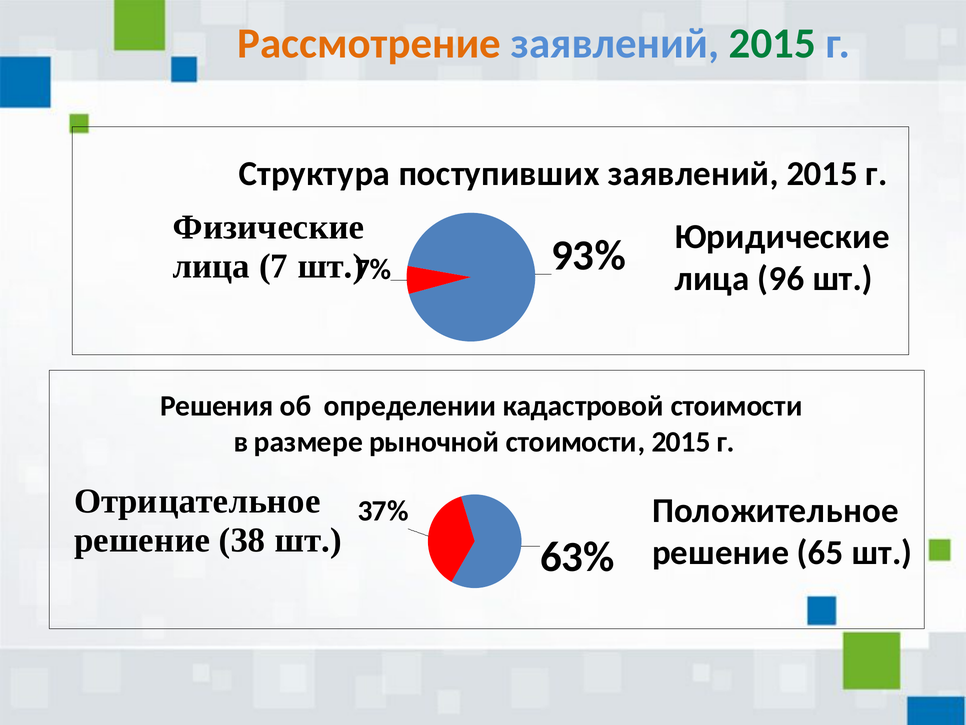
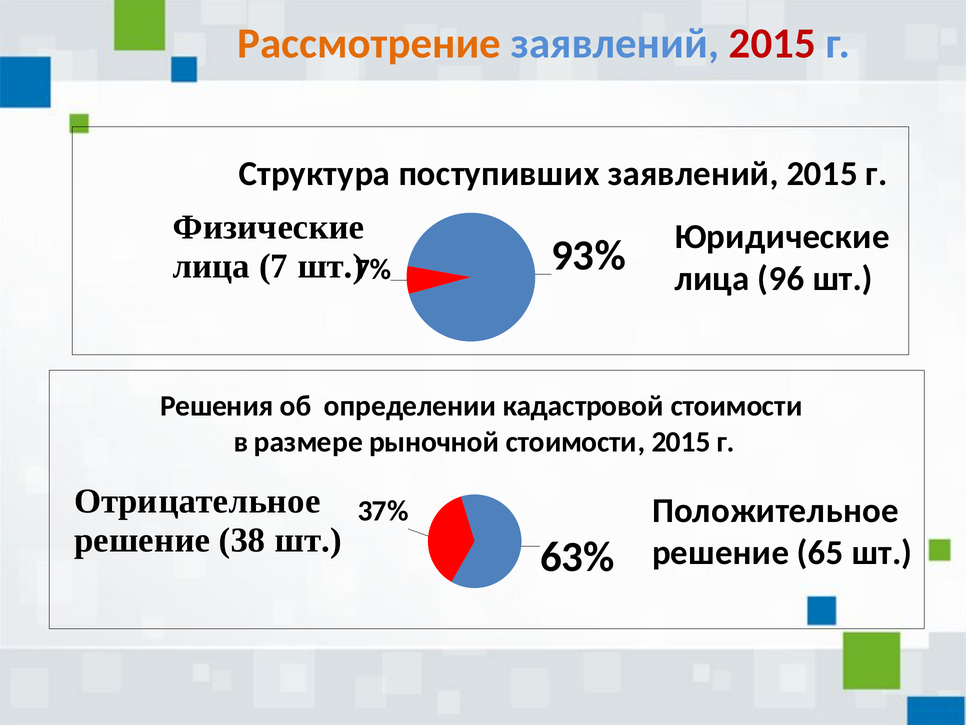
2015 colour: green -> red (772, 44)
